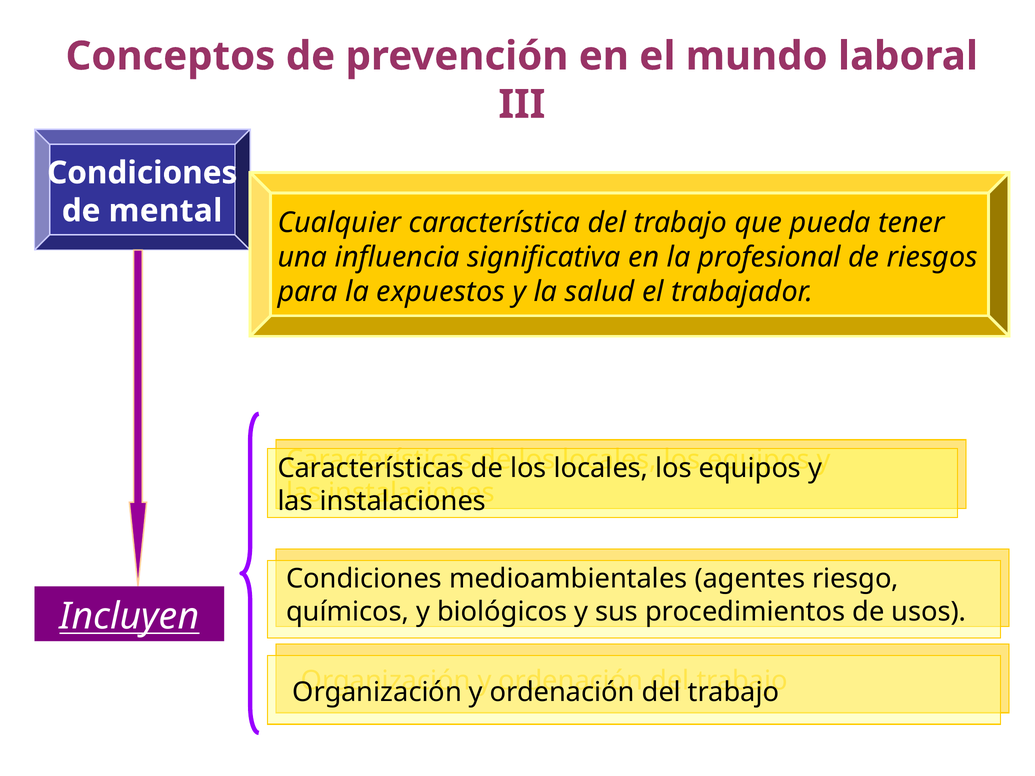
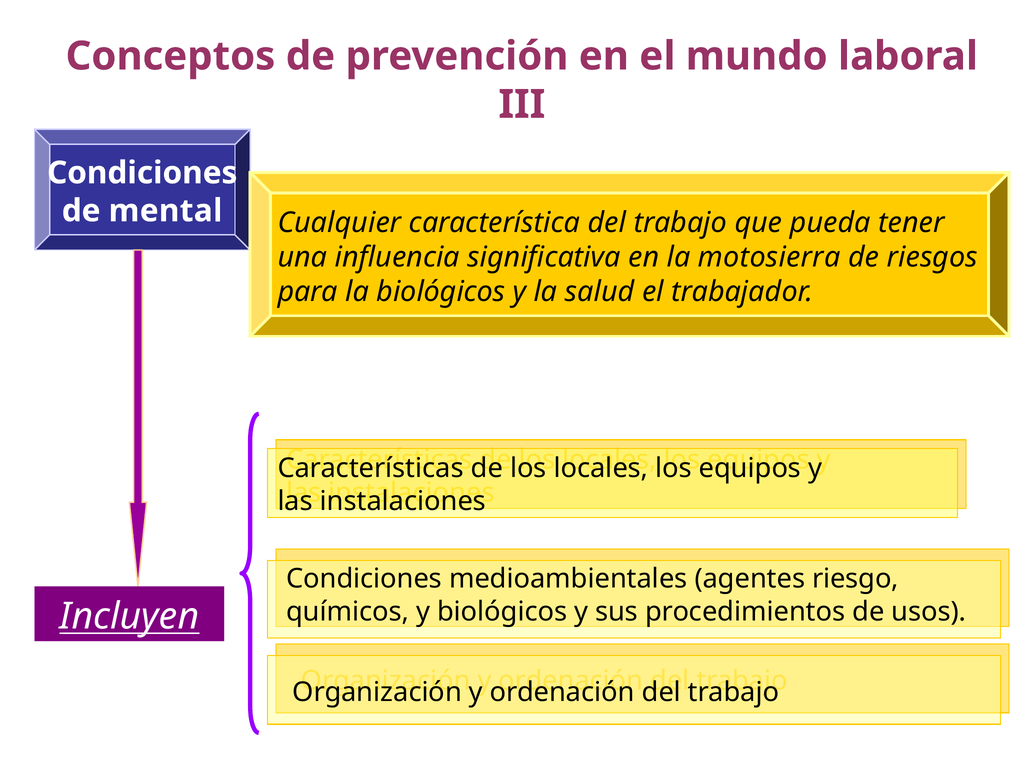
profesional: profesional -> motosierra (769, 257)
la expuestos: expuestos -> biológicos (441, 292)
